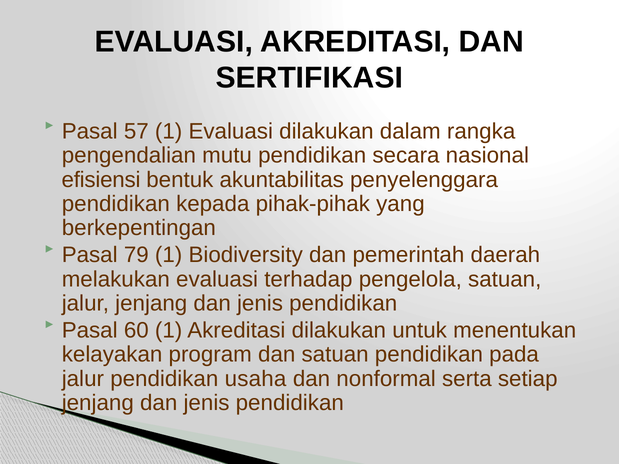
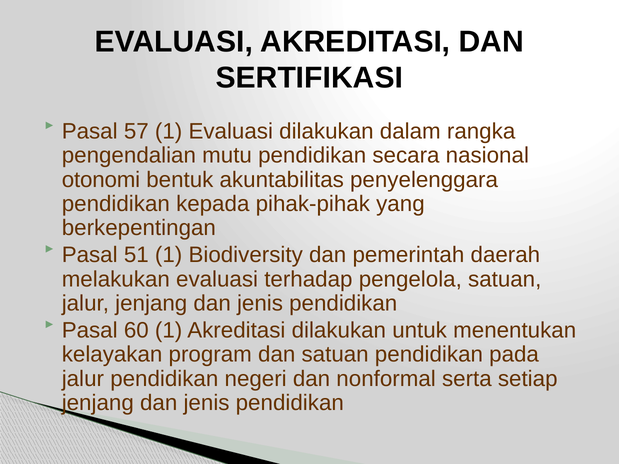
efisiensi: efisiensi -> otonomi (101, 180)
79: 79 -> 51 (136, 255)
usaha: usaha -> negeri (256, 379)
